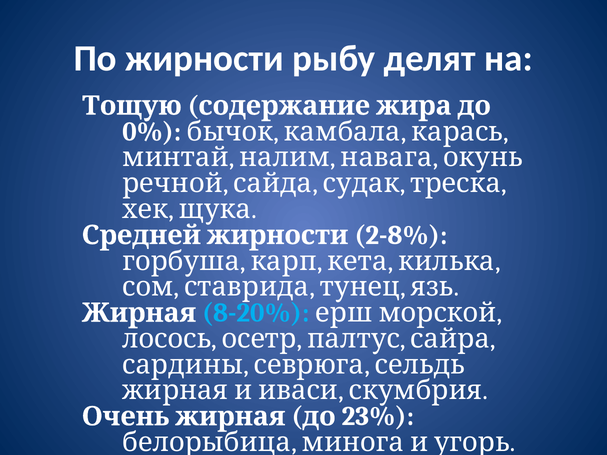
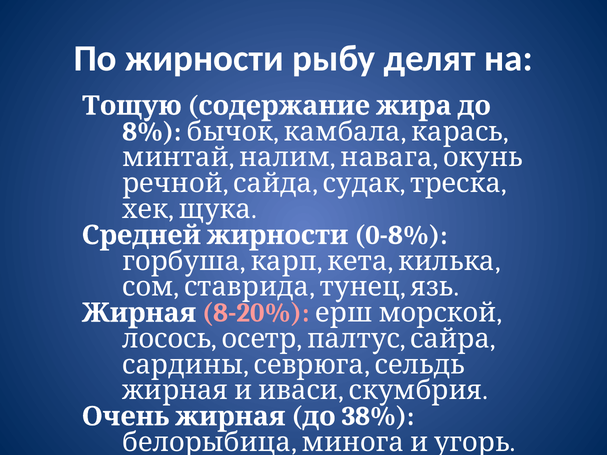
0%: 0% -> 8% (152, 132)
2-8%: 2-8% -> 0-8% (401, 235)
8-20% colour: light blue -> pink (256, 313)
23%: 23% -> 38% (378, 417)
